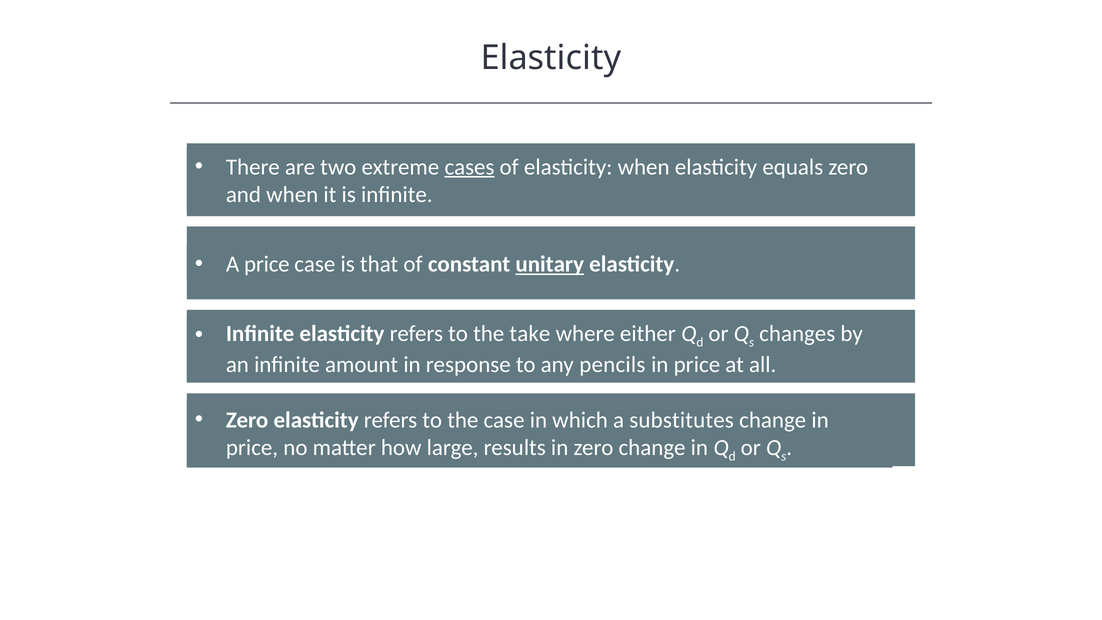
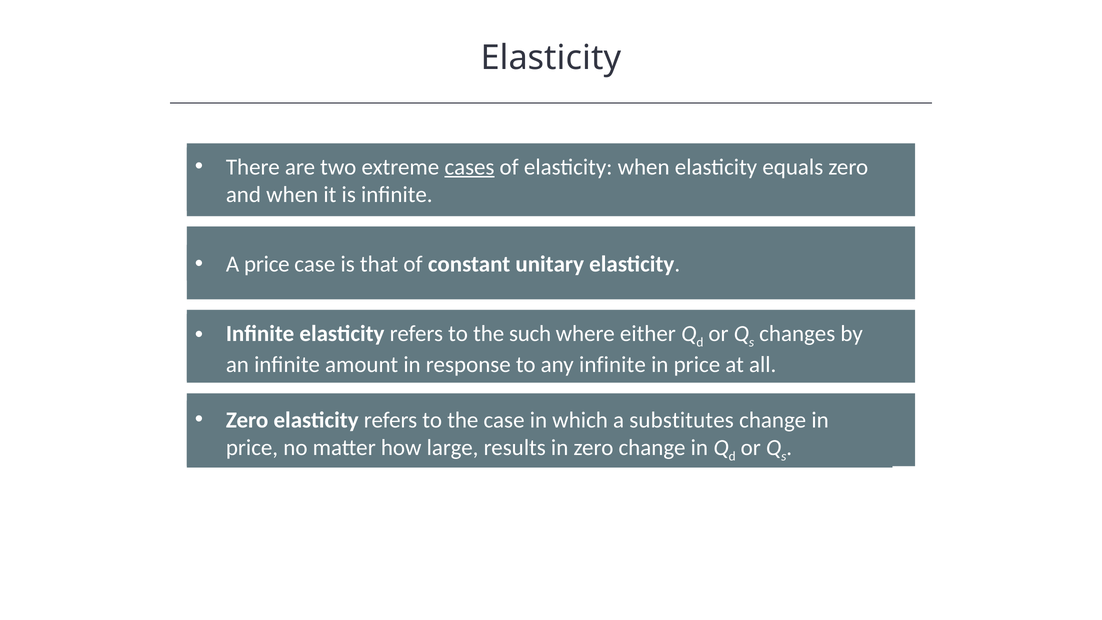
unitary underline: present -> none (550, 264)
take: take -> such (530, 333)
any pencils: pencils -> infinite (612, 365)
